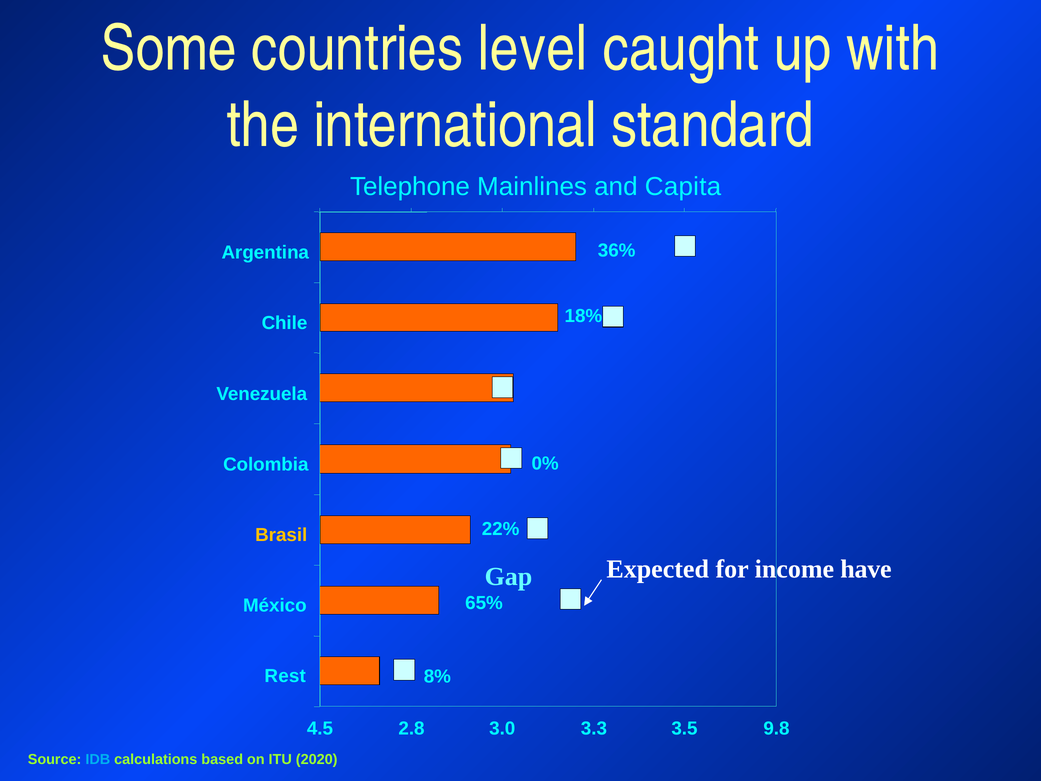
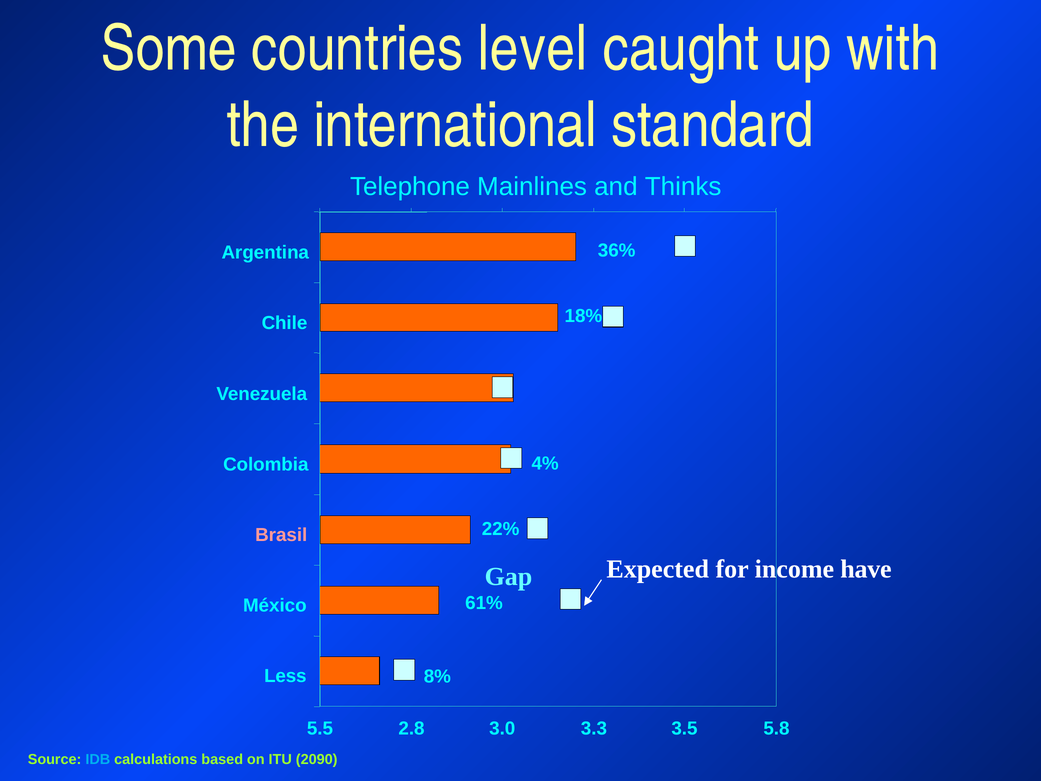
Capita: Capita -> Thinks (683, 187)
0%: 0% -> 4% (545, 464)
Brasil colour: yellow -> pink (281, 535)
65%: 65% -> 61% (484, 603)
Rest: Rest -> Less (285, 676)
4.5: 4.5 -> 5.5 (320, 728)
9.8: 9.8 -> 5.8 (776, 728)
2020: 2020 -> 2090 (317, 759)
